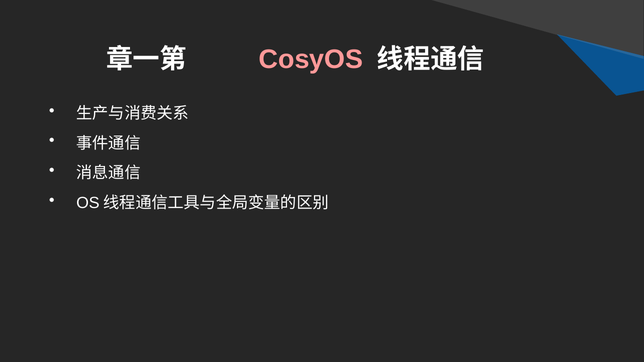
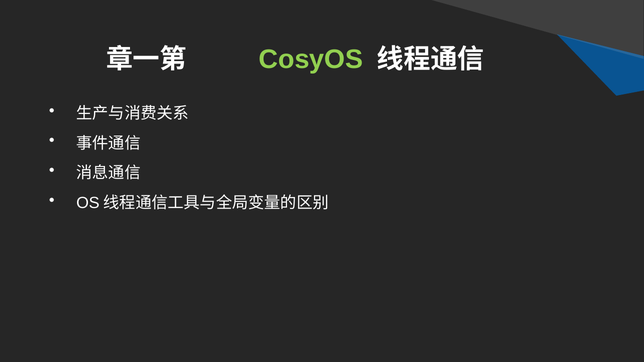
CosyOS colour: pink -> light green (311, 59)
